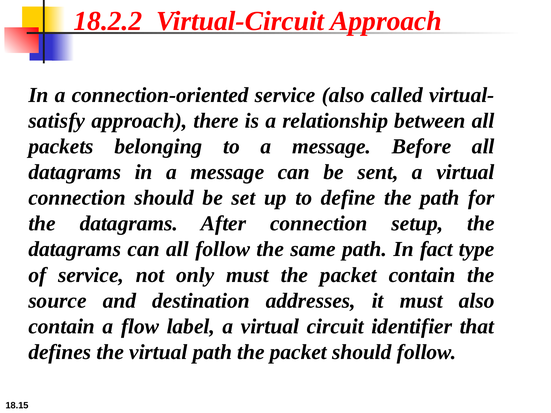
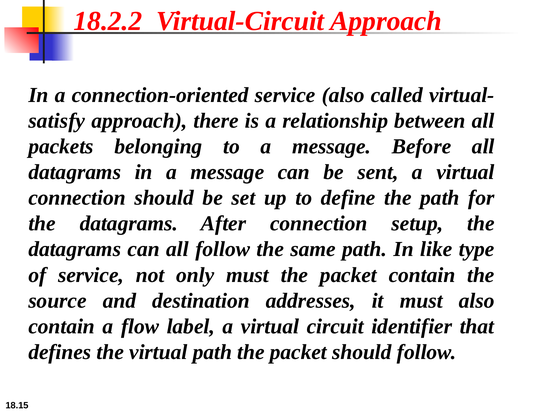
fact: fact -> like (436, 249)
